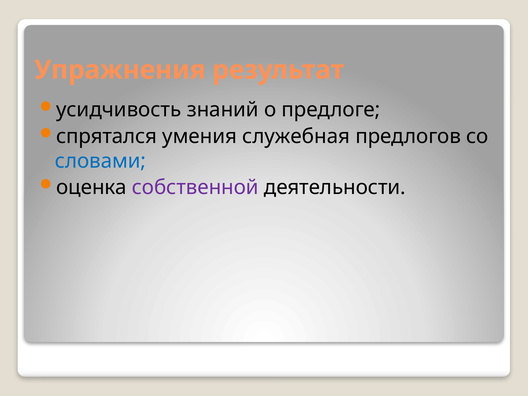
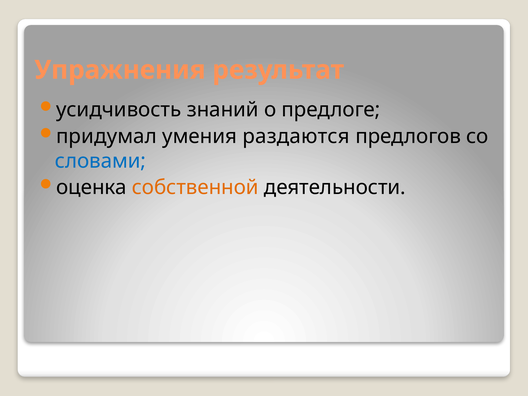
спрятался: спрятался -> придумал (106, 136)
служебная: служебная -> раздаются (296, 136)
собственной colour: purple -> orange (195, 187)
